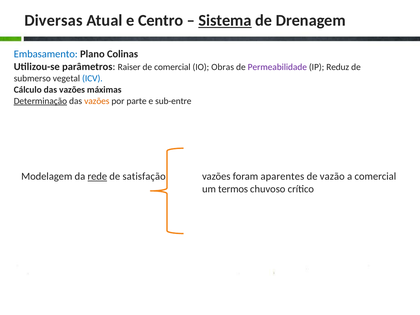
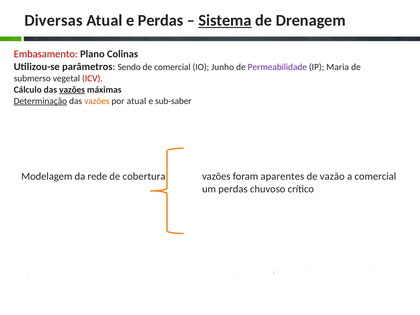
e Centro: Centro -> Perdas (161, 20)
Embasamento colour: blue -> red (46, 54)
Raiser: Raiser -> Sendo (129, 67)
Obras: Obras -> Junho (223, 67)
Reduz: Reduz -> Maria (338, 67)
ICV colour: blue -> red (92, 79)
vazões underline: none -> present (72, 90)
por parte: parte -> atual (136, 101)
sub-entre: sub-entre -> sub-saber (173, 101)
rede underline: present -> none (97, 177)
satisfação: satisfação -> cobertura (144, 177)
um termos: termos -> perdas (233, 189)
